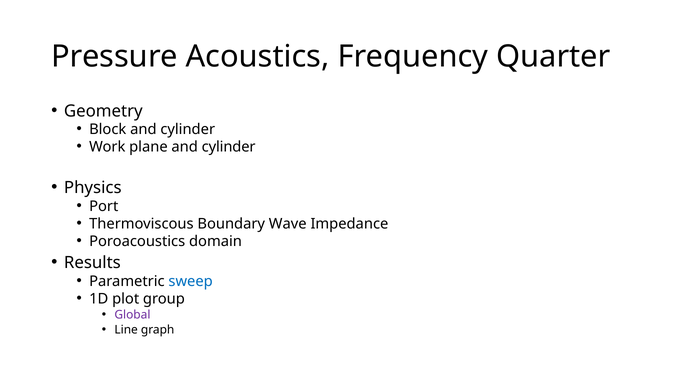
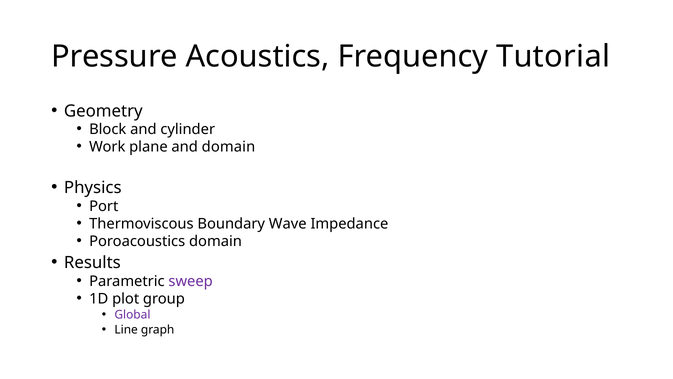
Quarter: Quarter -> Tutorial (553, 57)
plane and cylinder: cylinder -> domain (229, 147)
sweep colour: blue -> purple (191, 281)
